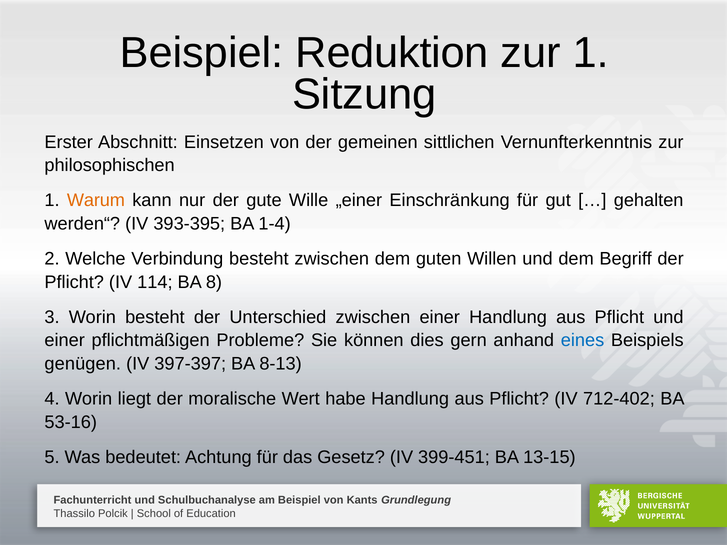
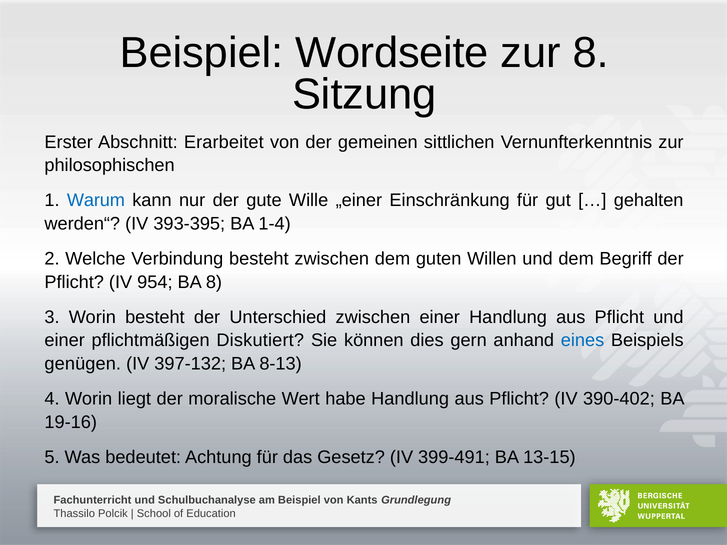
Reduktion: Reduktion -> Wordseite (392, 53)
zur 1: 1 -> 8 (591, 53)
Einsetzen: Einsetzen -> Erarbeitet (224, 142)
Warum colour: orange -> blue (96, 200)
114: 114 -> 954 (155, 282)
Probleme: Probleme -> Diskutiert (260, 341)
397-397: 397-397 -> 397-132 (190, 364)
712-402: 712-402 -> 390-402 (619, 399)
53-16: 53-16 -> 19-16 (71, 422)
399-451: 399-451 -> 399-491 (454, 457)
